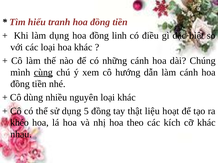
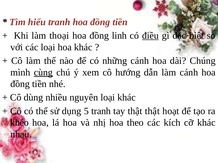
làm dụng: dụng -> thoại (59, 36)
điều underline: none -> present (150, 36)
5 đồng: đồng -> tranh (101, 111)
thật liệu: liệu -> thật (152, 111)
